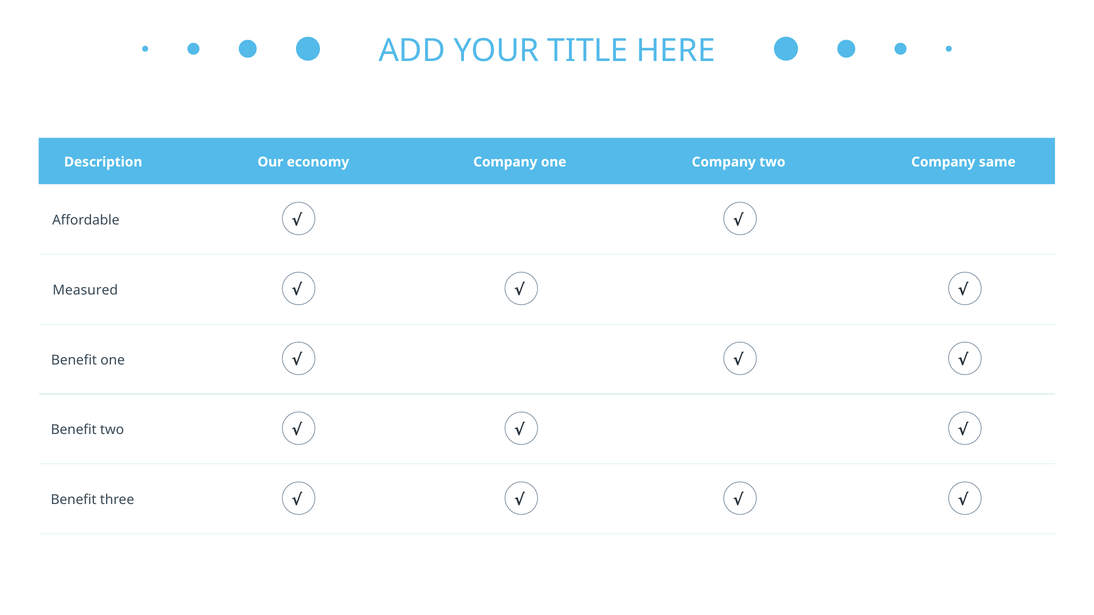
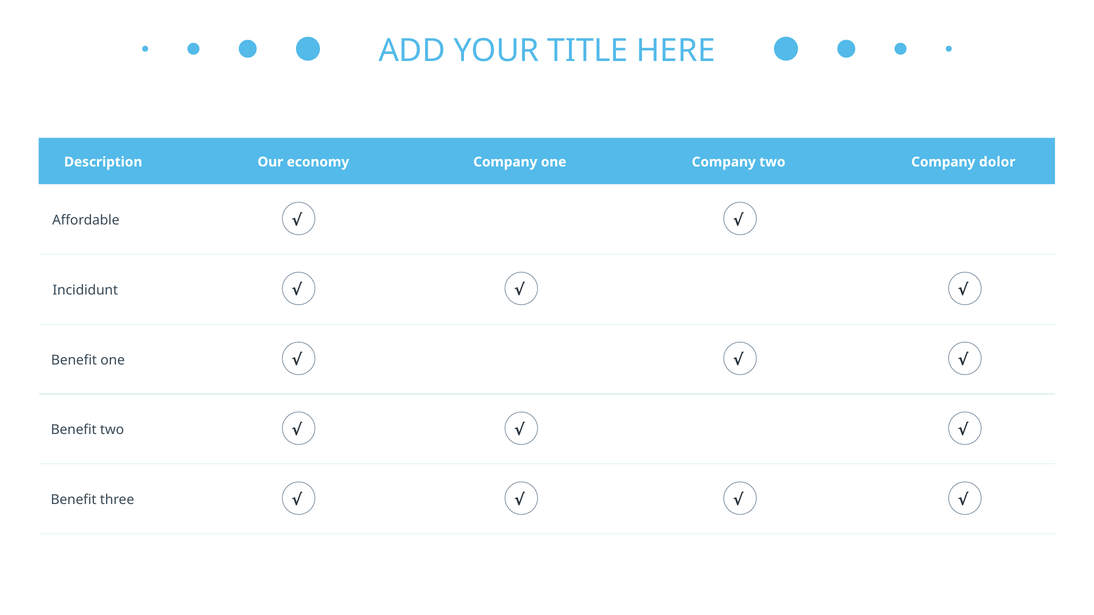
same: same -> dolor (997, 162)
Measured: Measured -> Incididunt (85, 290)
